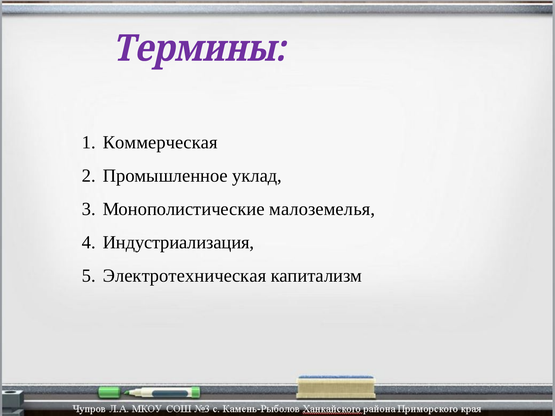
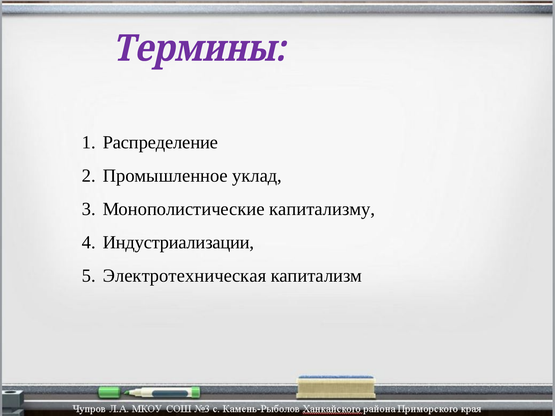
Коммерческая: Коммерческая -> Распределение (160, 143)
малоземелья: малоземелья -> капитализму (322, 209)
Индустриализация: Индустриализация -> Индустриализации (178, 242)
